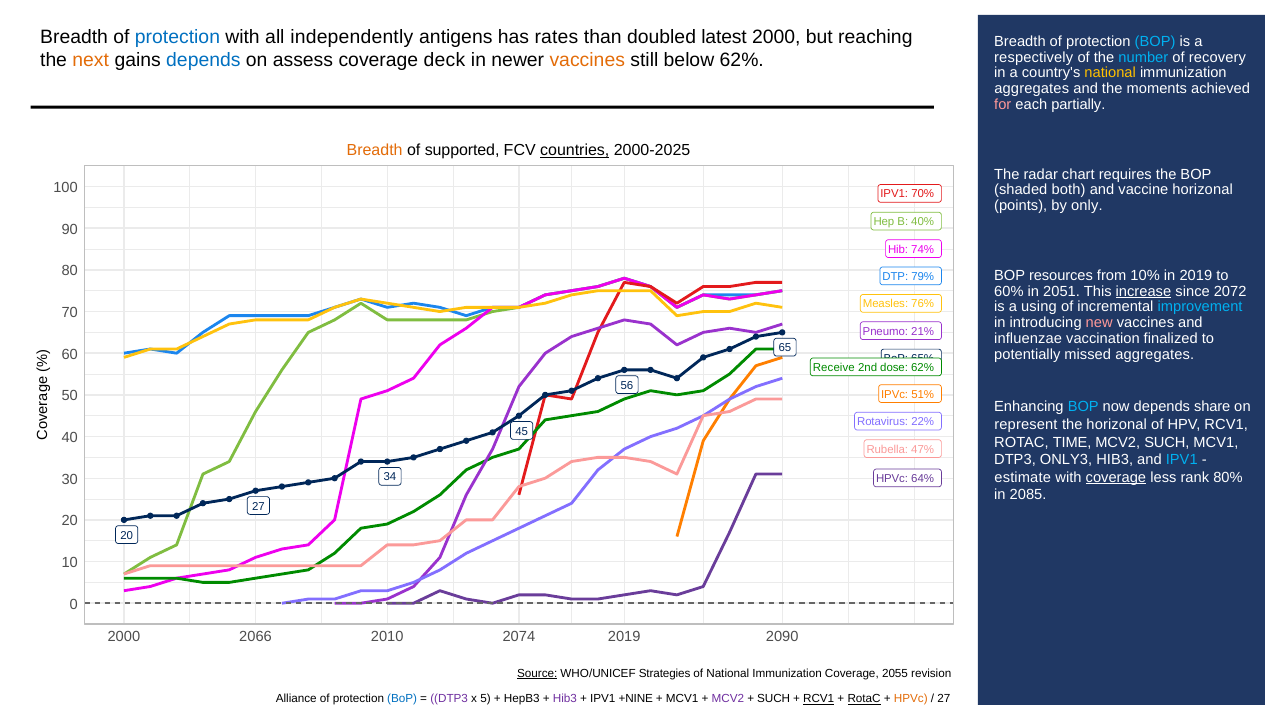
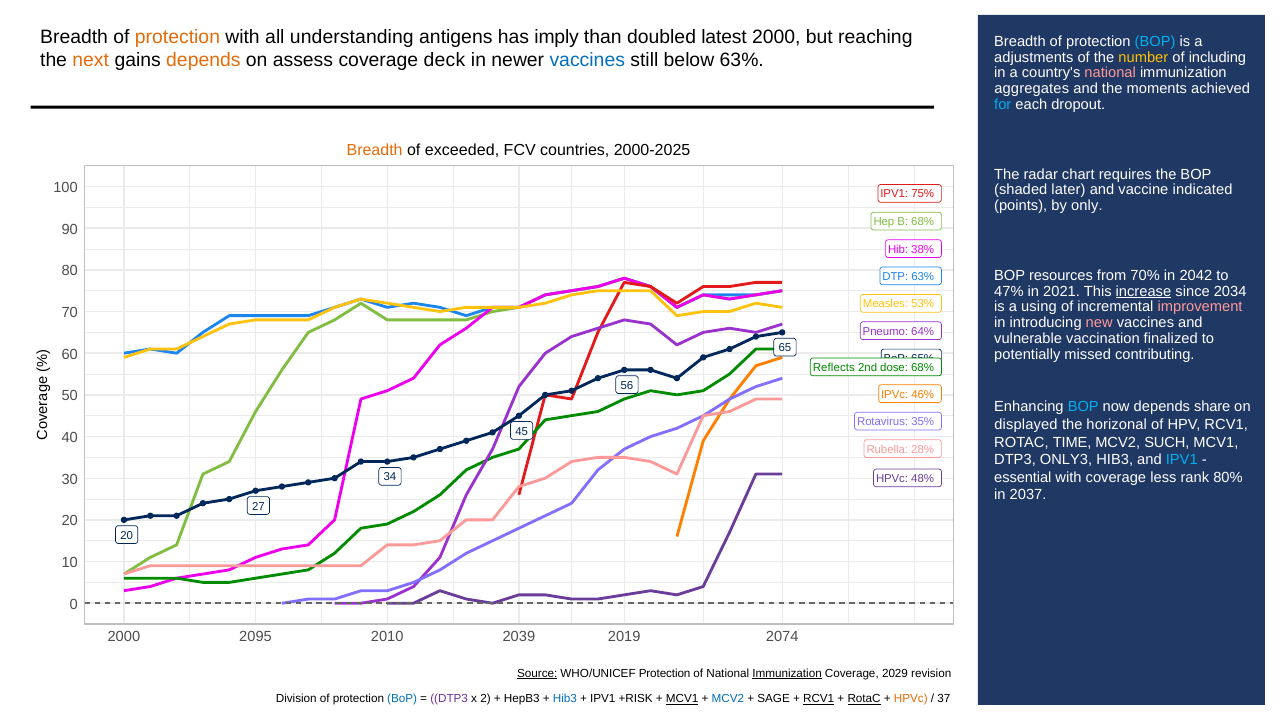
protection colour: blue -> orange (177, 37)
independently: independently -> understanding (352, 37)
rates: rates -> imply (557, 37)
respectively: respectively -> adjustments (1034, 57)
number colour: light blue -> yellow (1143, 57)
recovery: recovery -> including (1217, 57)
depends colour: blue -> orange (203, 60)
vaccines colour: orange -> blue (587, 60)
below 62%: 62% -> 63% (742, 60)
national colour: yellow -> pink (1110, 73)
for colour: pink -> light blue (1003, 105)
partially: partially -> dropout (1078, 105)
supported: supported -> exceeded (462, 151)
countries underline: present -> none (575, 151)
both: both -> later (1069, 190)
vaccine horizonal: horizonal -> indicated (1203, 190)
70%: 70% -> 75% (923, 194)
B 40%: 40% -> 68% (923, 222)
74%: 74% -> 38% (923, 250)
10%: 10% -> 70% (1145, 276)
in 2019: 2019 -> 2042 (1196, 276)
DTP 79%: 79% -> 63% (923, 277)
60%: 60% -> 47% (1009, 291)
2051: 2051 -> 2021 (1062, 291)
2072: 2072 -> 2034 (1230, 291)
76%: 76% -> 53% (923, 304)
improvement colour: light blue -> pink (1200, 307)
21%: 21% -> 64% (923, 332)
influenzae: influenzae -> vulnerable (1028, 339)
missed aggregates: aggregates -> contributing (1155, 355)
Receive: Receive -> Reflects (834, 368)
dose 62%: 62% -> 68% (923, 368)
51%: 51% -> 46% (923, 395)
22%: 22% -> 35% (923, 422)
represent: represent -> displayed (1026, 425)
47%: 47% -> 28% (923, 450)
estimate: estimate -> essential (1023, 478)
coverage underline: present -> none (1116, 478)
64%: 64% -> 48% (923, 479)
2085: 2085 -> 2037 (1028, 495)
2066: 2066 -> 2095 (256, 637)
2074: 2074 -> 2039 (519, 637)
2090: 2090 -> 2074 (782, 637)
WHO/UNICEF Strategies: Strategies -> Protection (665, 674)
Immunization underline: none -> present (787, 674)
2055: 2055 -> 2029 (895, 674)
Alliance: Alliance -> Division (296, 700)
5: 5 -> 2 (486, 700)
Hib3 colour: purple -> blue (565, 700)
+NINE: +NINE -> +RISK (636, 700)
MCV1 underline: none -> present (682, 700)
MCV2 colour: purple -> blue (728, 700)
SUCH: SUCH -> SAGE (774, 700)
27: 27 -> 37 (944, 700)
